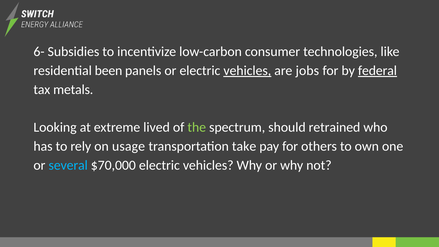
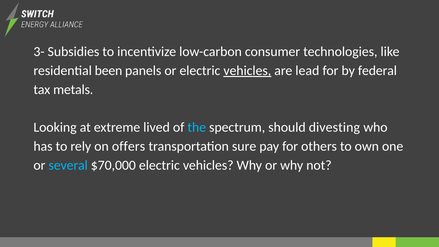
6-: 6- -> 3- (39, 52)
jobs: jobs -> lead (307, 71)
federal underline: present -> none (377, 71)
the colour: light green -> light blue (197, 127)
retrained: retrained -> divesting (334, 127)
usage: usage -> offers (129, 146)
take: take -> sure (244, 146)
